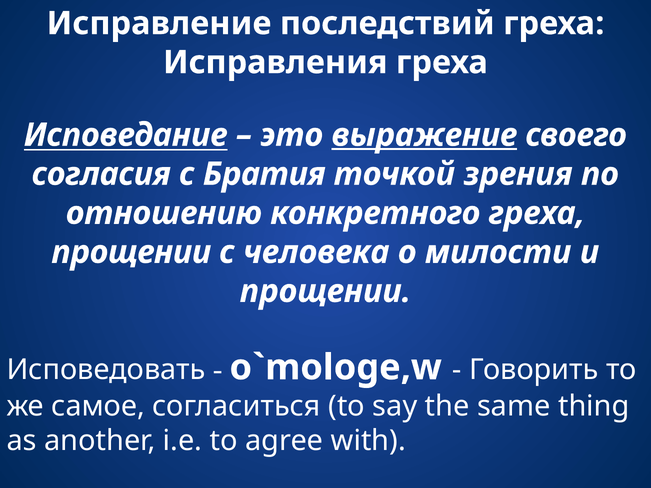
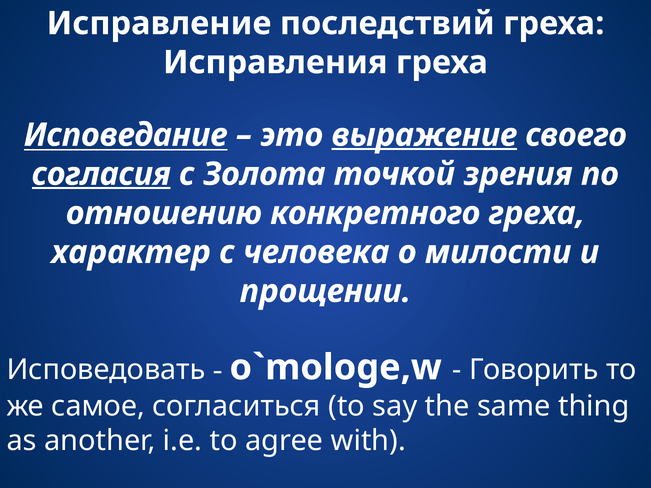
согласия underline: none -> present (101, 174)
Братия: Братия -> Золота (264, 174)
прощении: прощении -> характер (131, 252)
